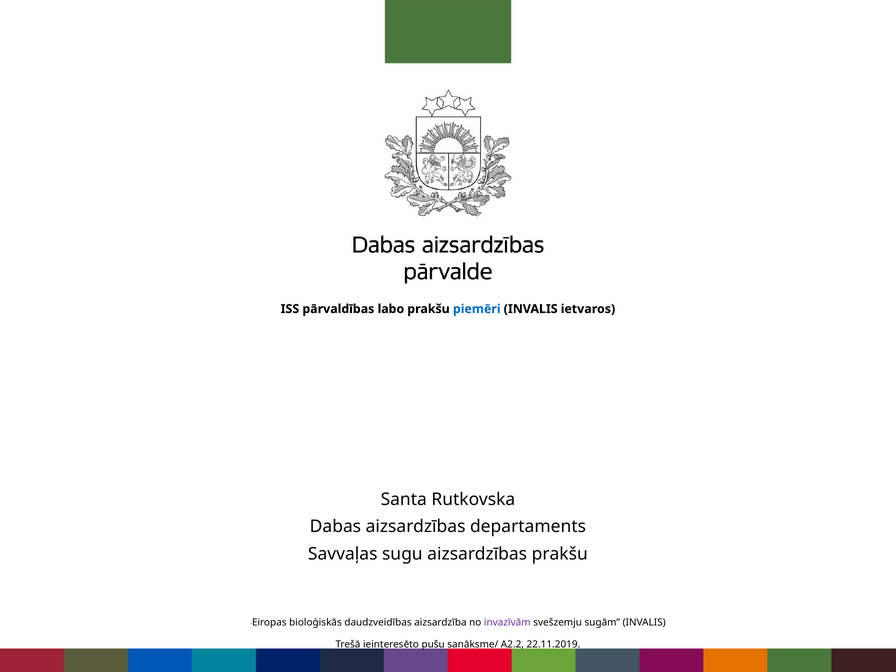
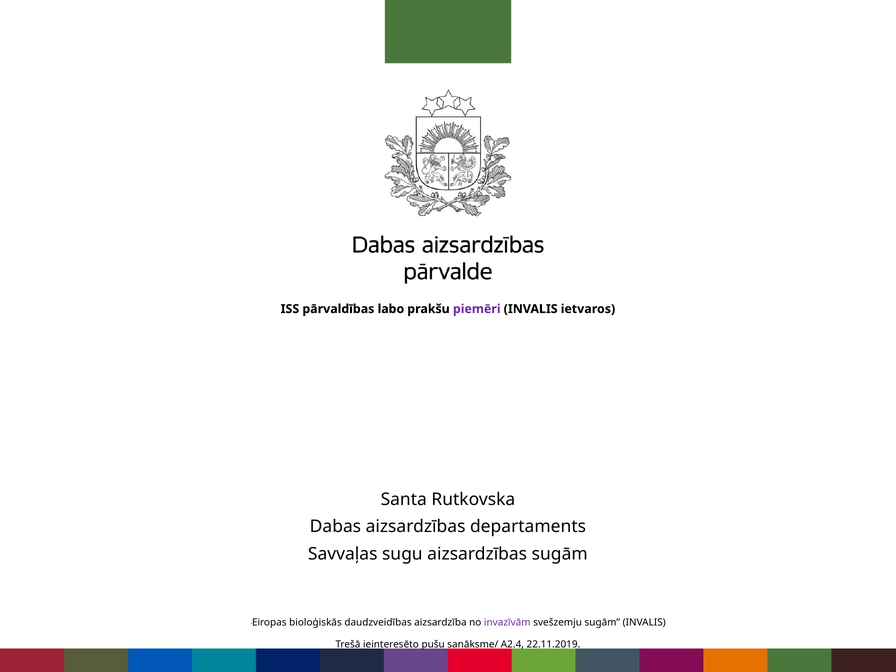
piemēri colour: blue -> purple (477, 309)
aizsardzības prakšu: prakšu -> sugām (560, 554)
A2.2: A2.2 -> A2.4 (512, 644)
